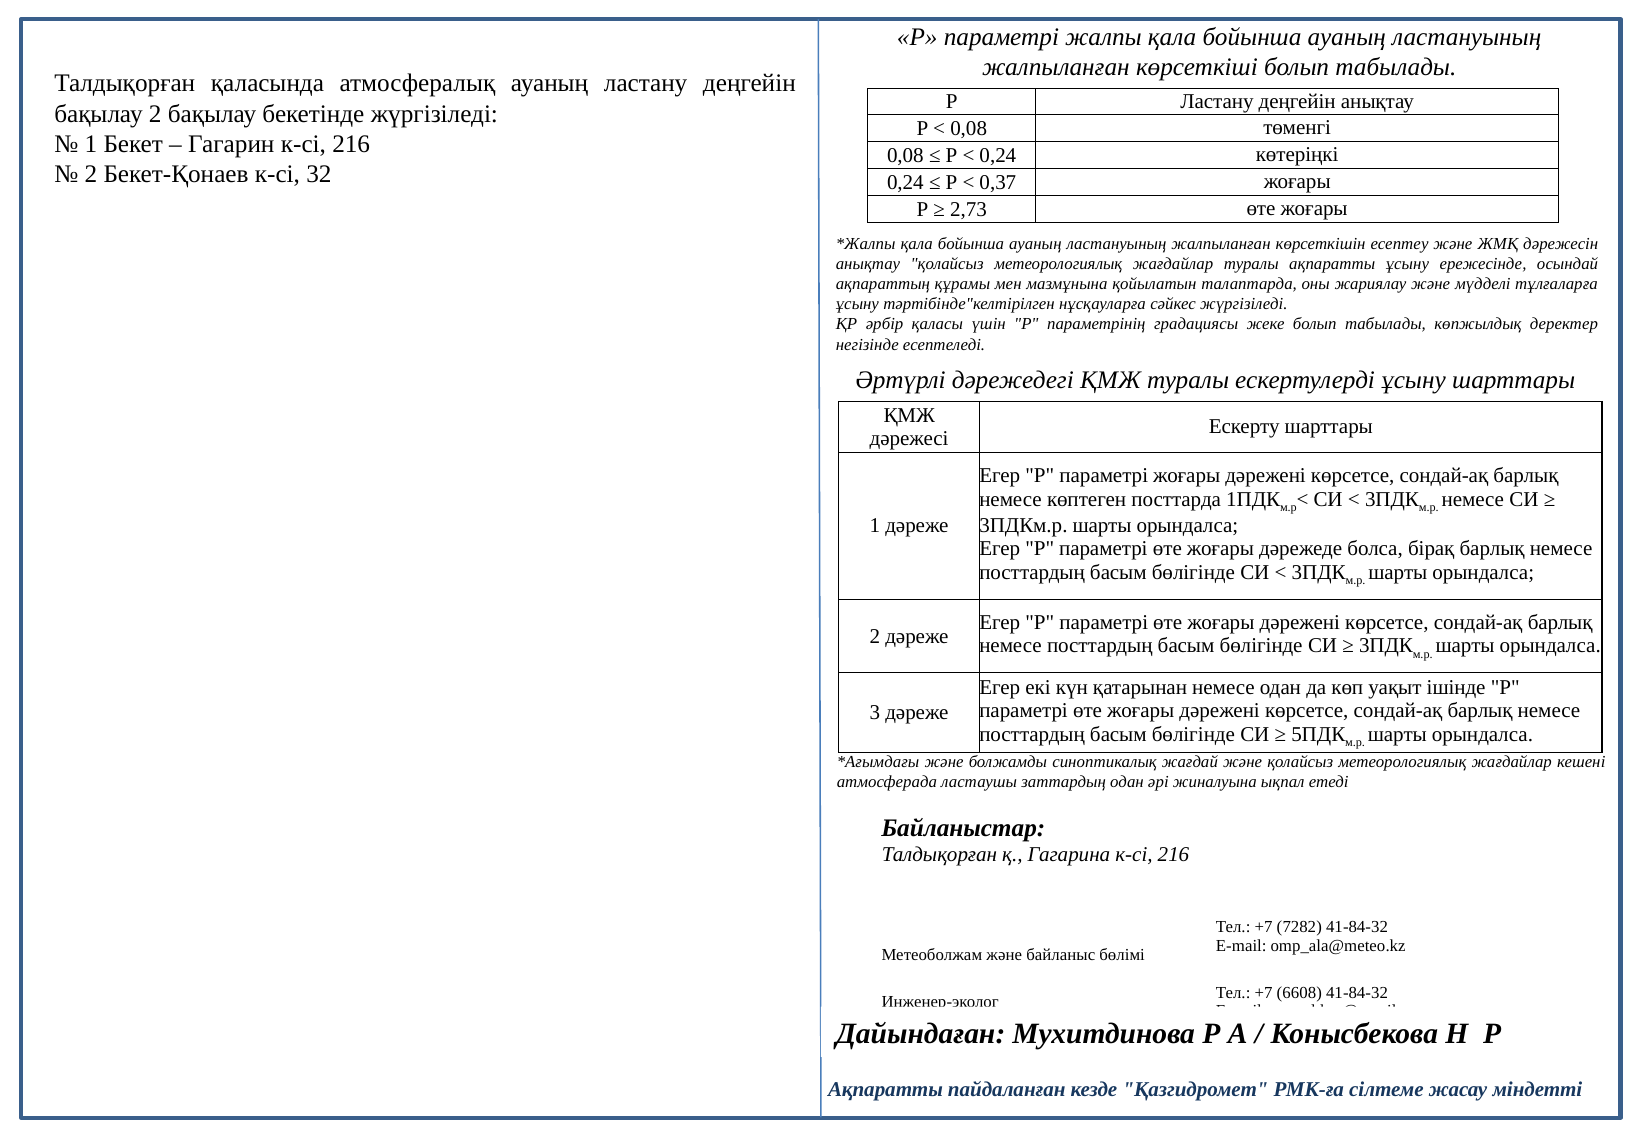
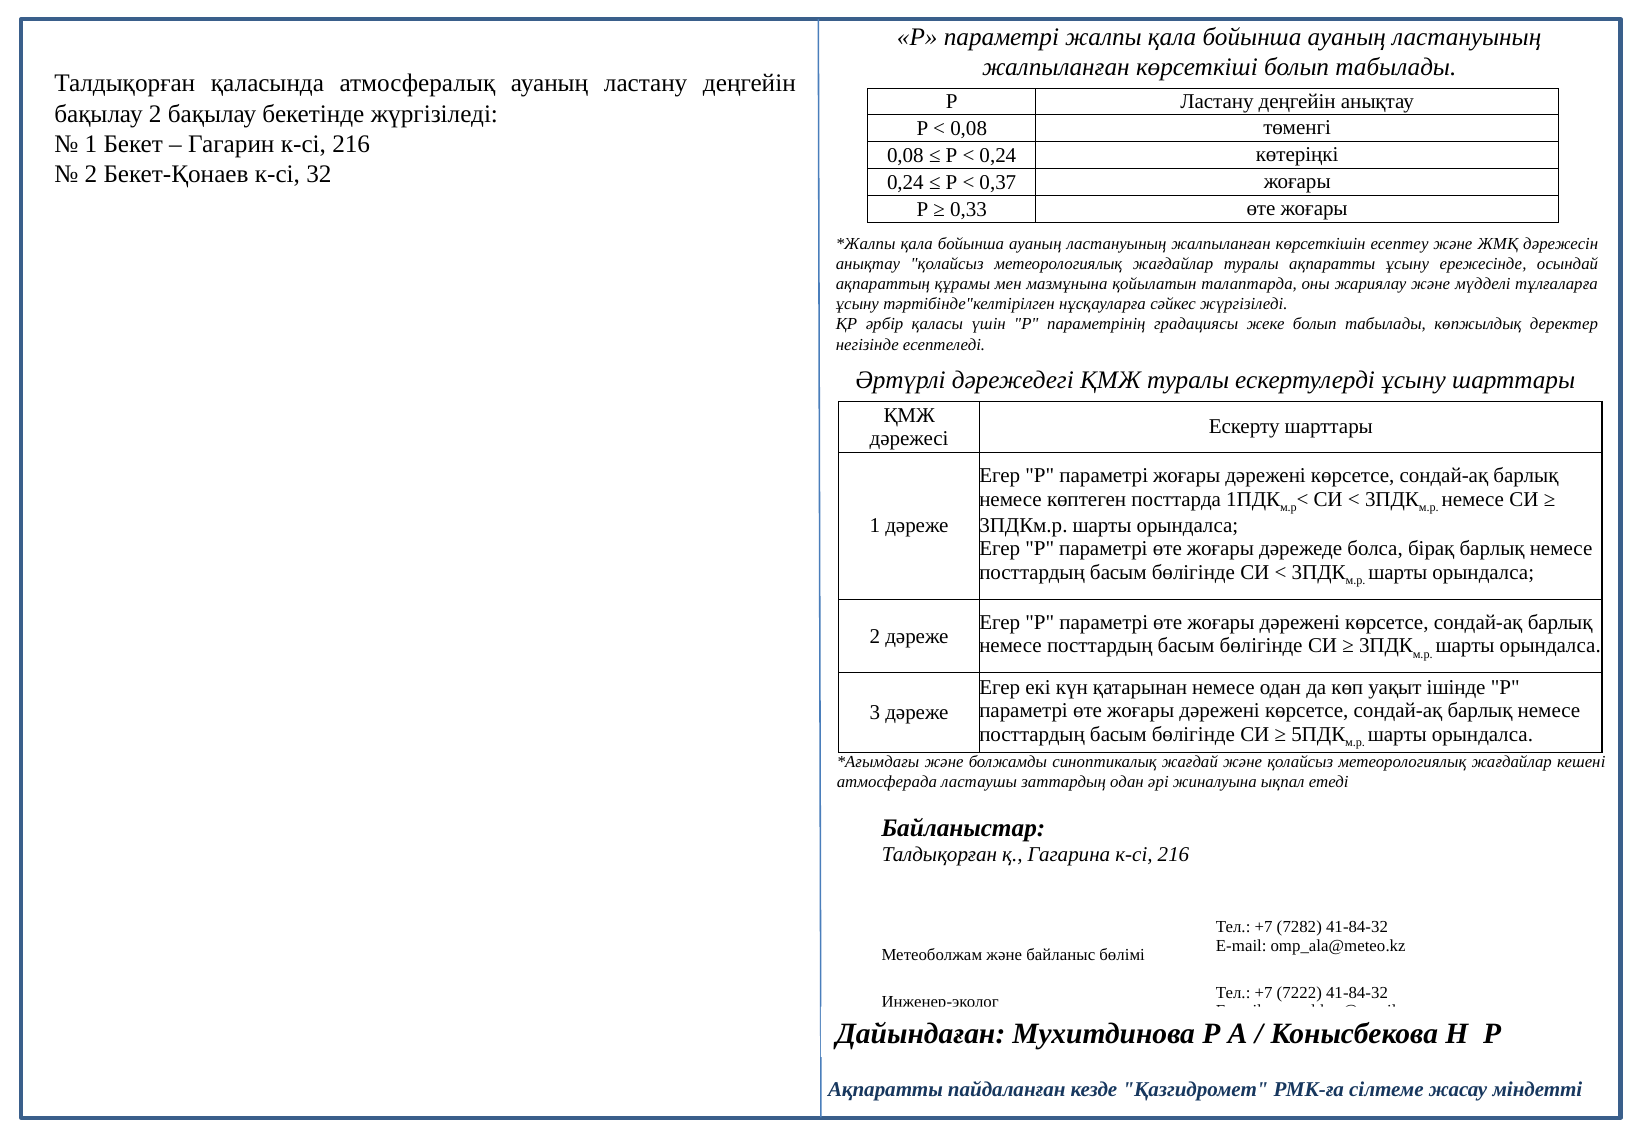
2,73: 2,73 -> 0,33 (969, 210)
6608: 6608 -> 7222 (1299, 992)
